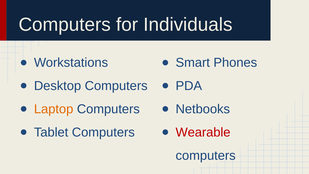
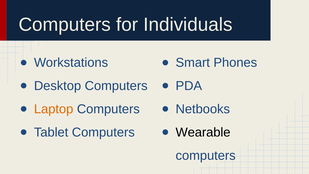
Wearable colour: red -> black (203, 132)
